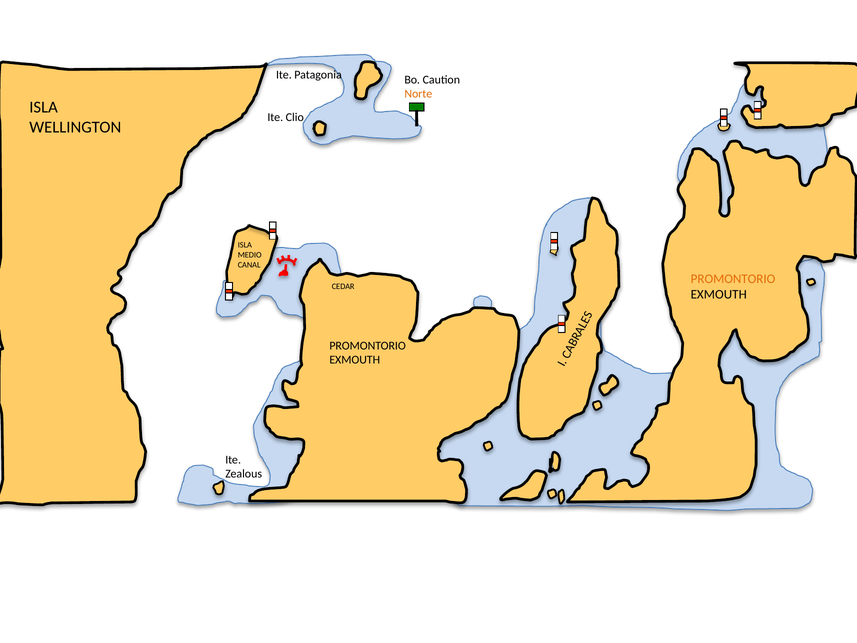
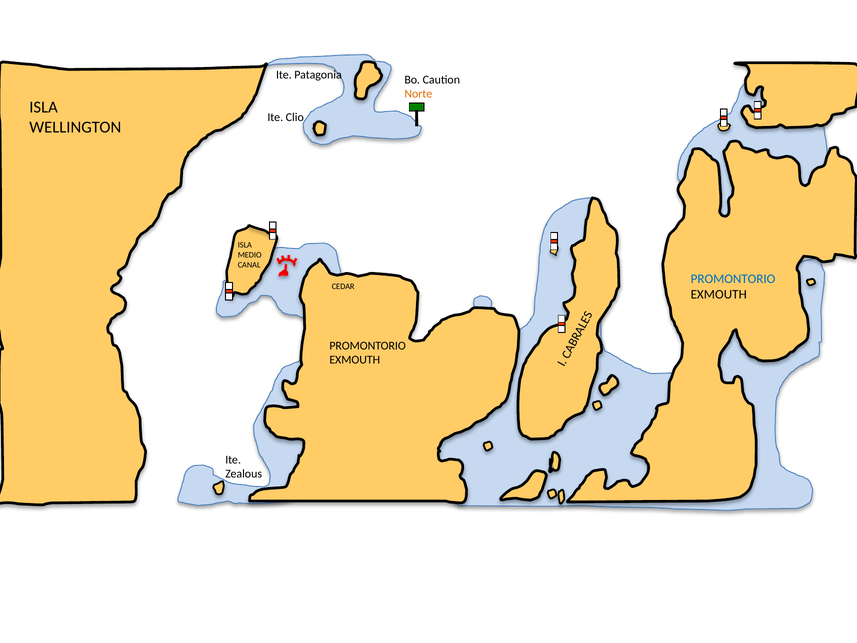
PROMONTORIO colour: orange -> blue (733, 279)
